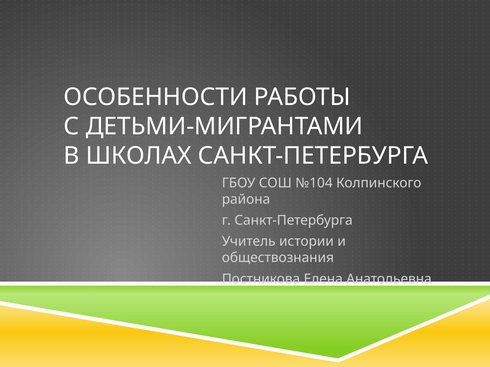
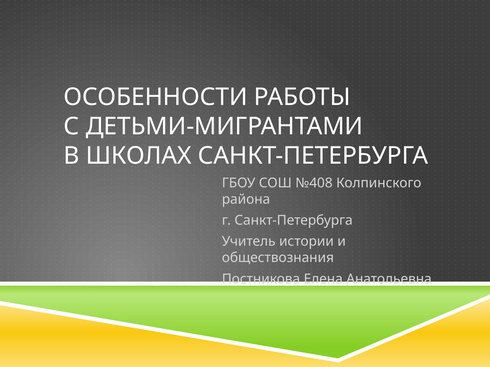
№104: №104 -> №408 (314, 183)
